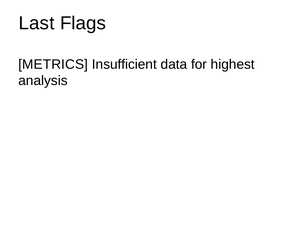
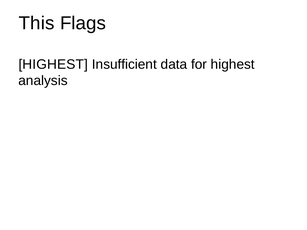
Last: Last -> This (37, 23)
METRICS: METRICS -> HIGHEST (53, 64)
